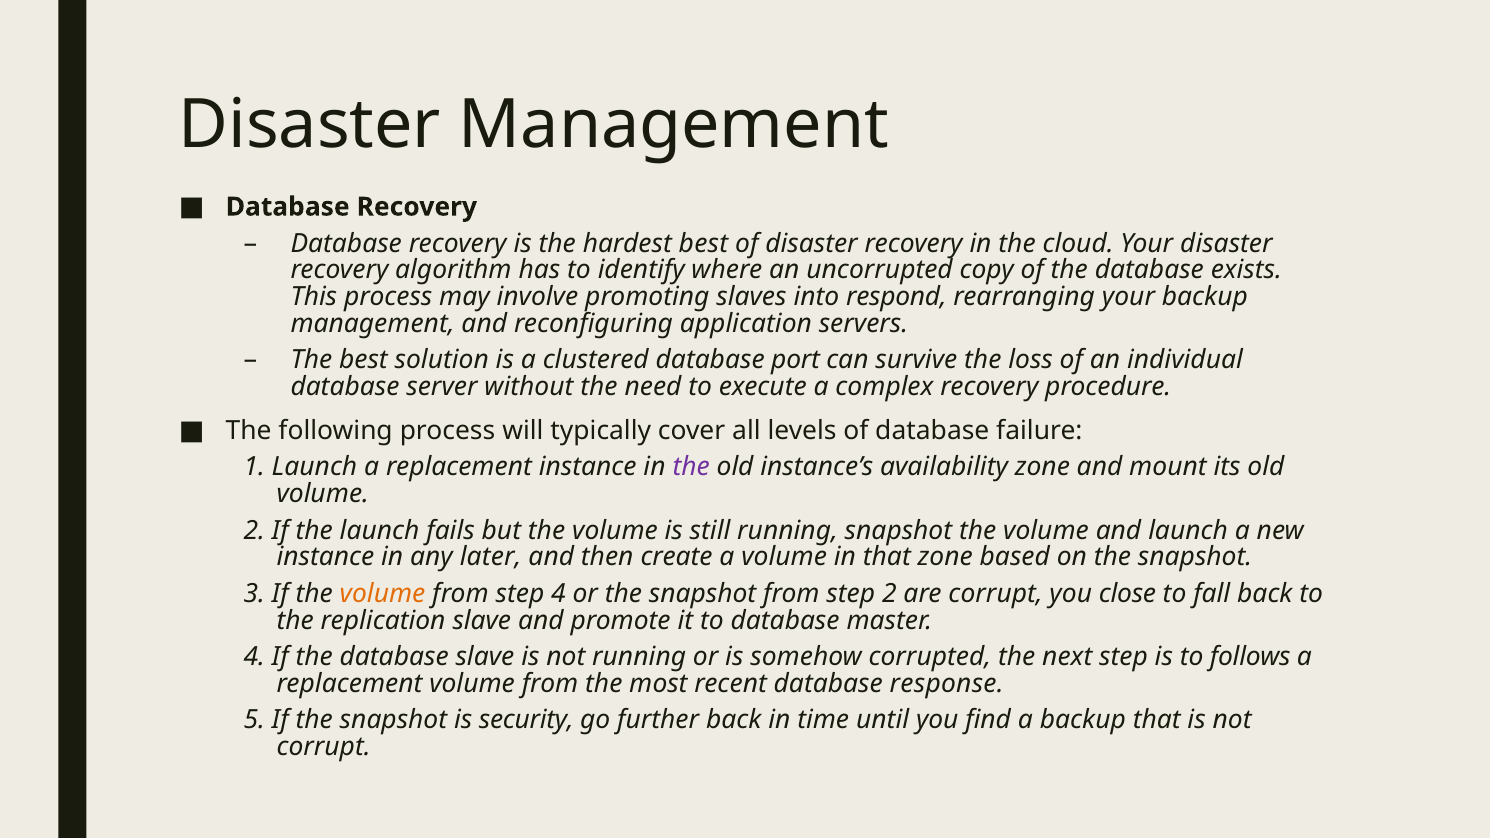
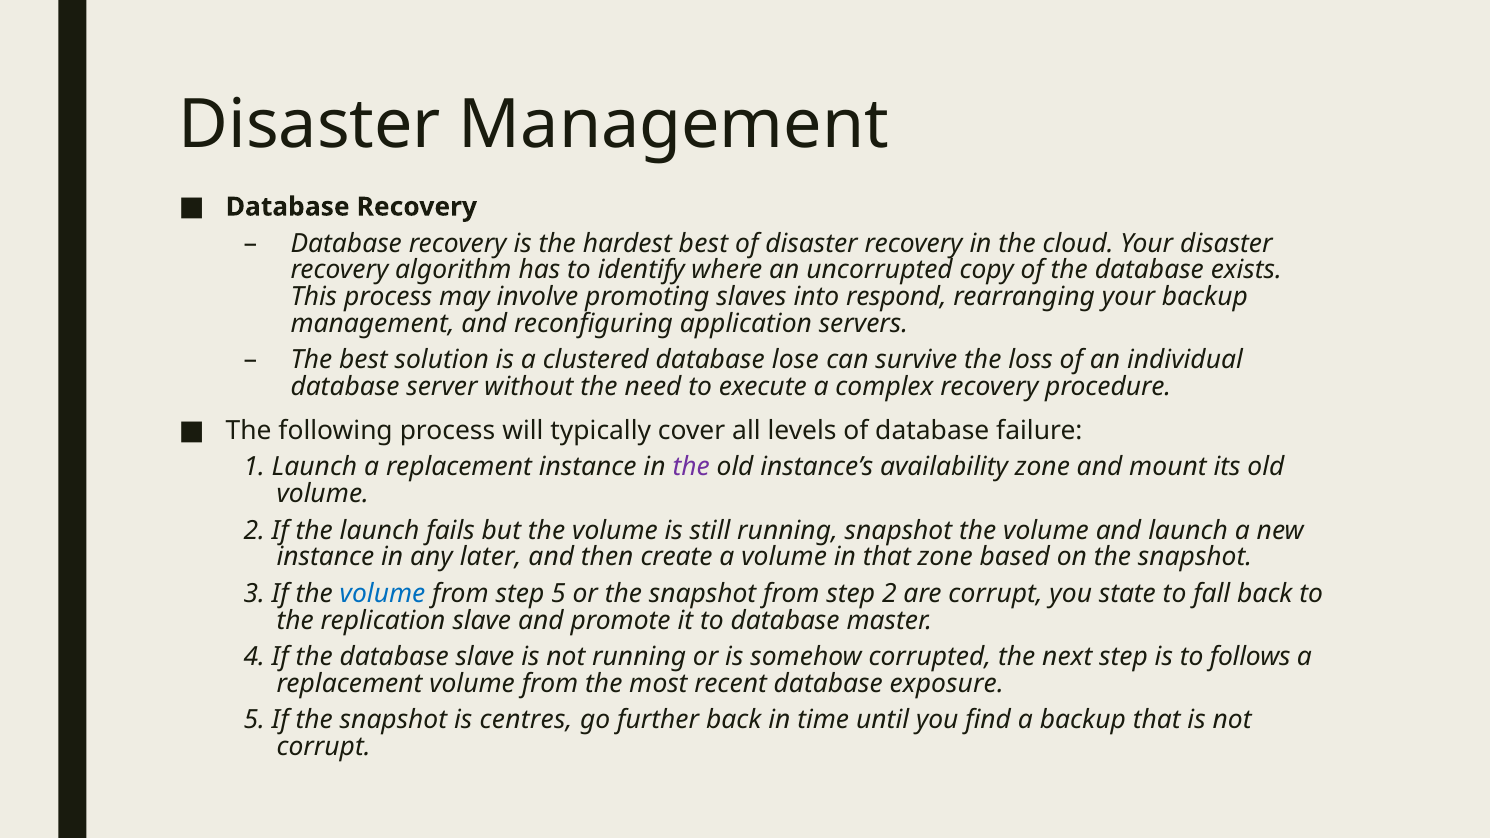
port: port -> lose (795, 360)
volume colour: orange -> blue (383, 594)
step 4: 4 -> 5 (558, 594)
close: close -> state (1127, 594)
response: response -> exposure (947, 684)
security: security -> centres (526, 720)
